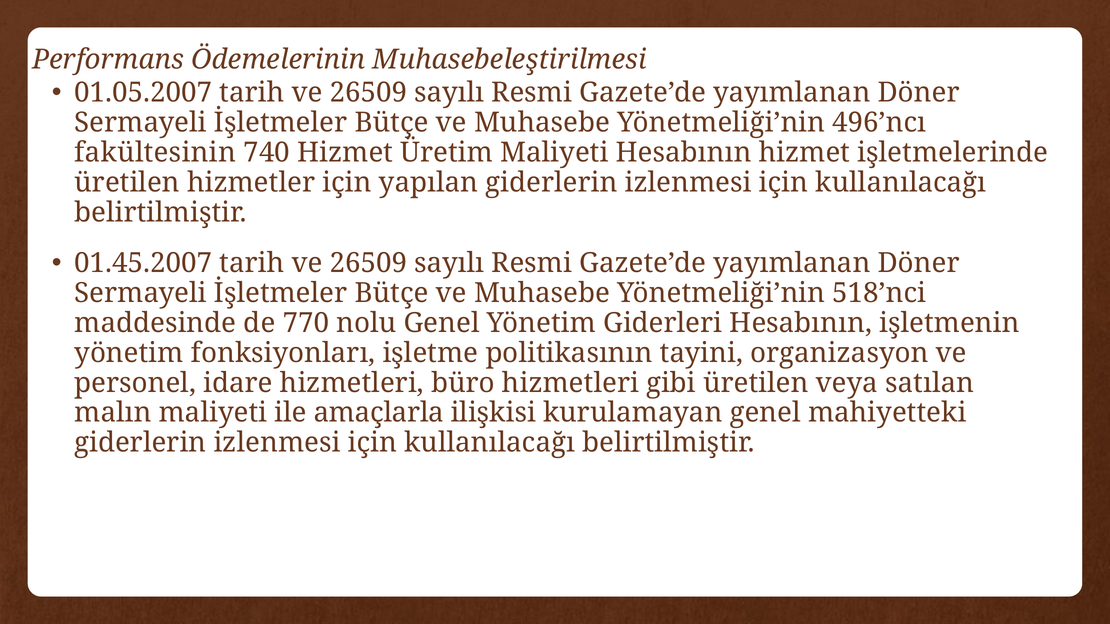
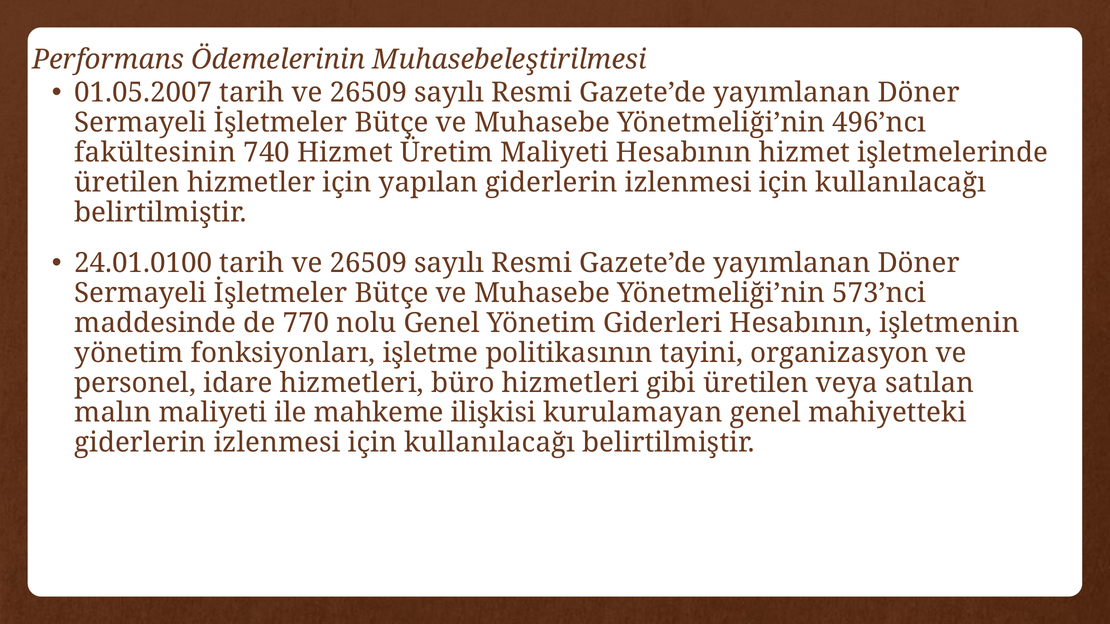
01.45.2007: 01.45.2007 -> 24.01.0100 (143, 263)
518’nci: 518’nci -> 573’nci (879, 293)
amaçlarla: amaçlarla -> mahkeme (379, 413)
